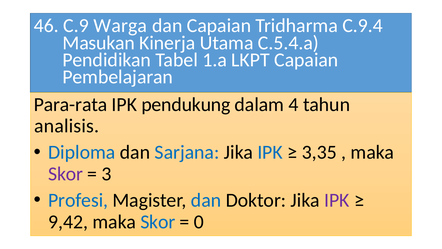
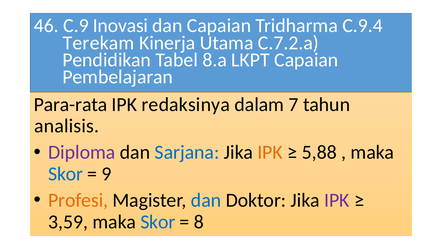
Warga: Warga -> Inovasi (121, 26)
Masukan: Masukan -> Terekam (99, 43)
C.5.4.a: C.5.4.a -> C.7.2.a (288, 43)
1.a: 1.a -> 8.a (215, 60)
pendukung: pendukung -> redaksinya (186, 104)
4: 4 -> 7 (294, 104)
Diploma colour: blue -> purple (82, 152)
IPK colour: blue -> orange (270, 152)
3,35: 3,35 -> 5,88 (319, 152)
Skor colour: purple -> blue (66, 174)
3: 3 -> 9 (107, 174)
Profesi colour: blue -> orange (78, 200)
9,42: 9,42 -> 3,59 (68, 222)
0: 0 -> 8 (199, 222)
